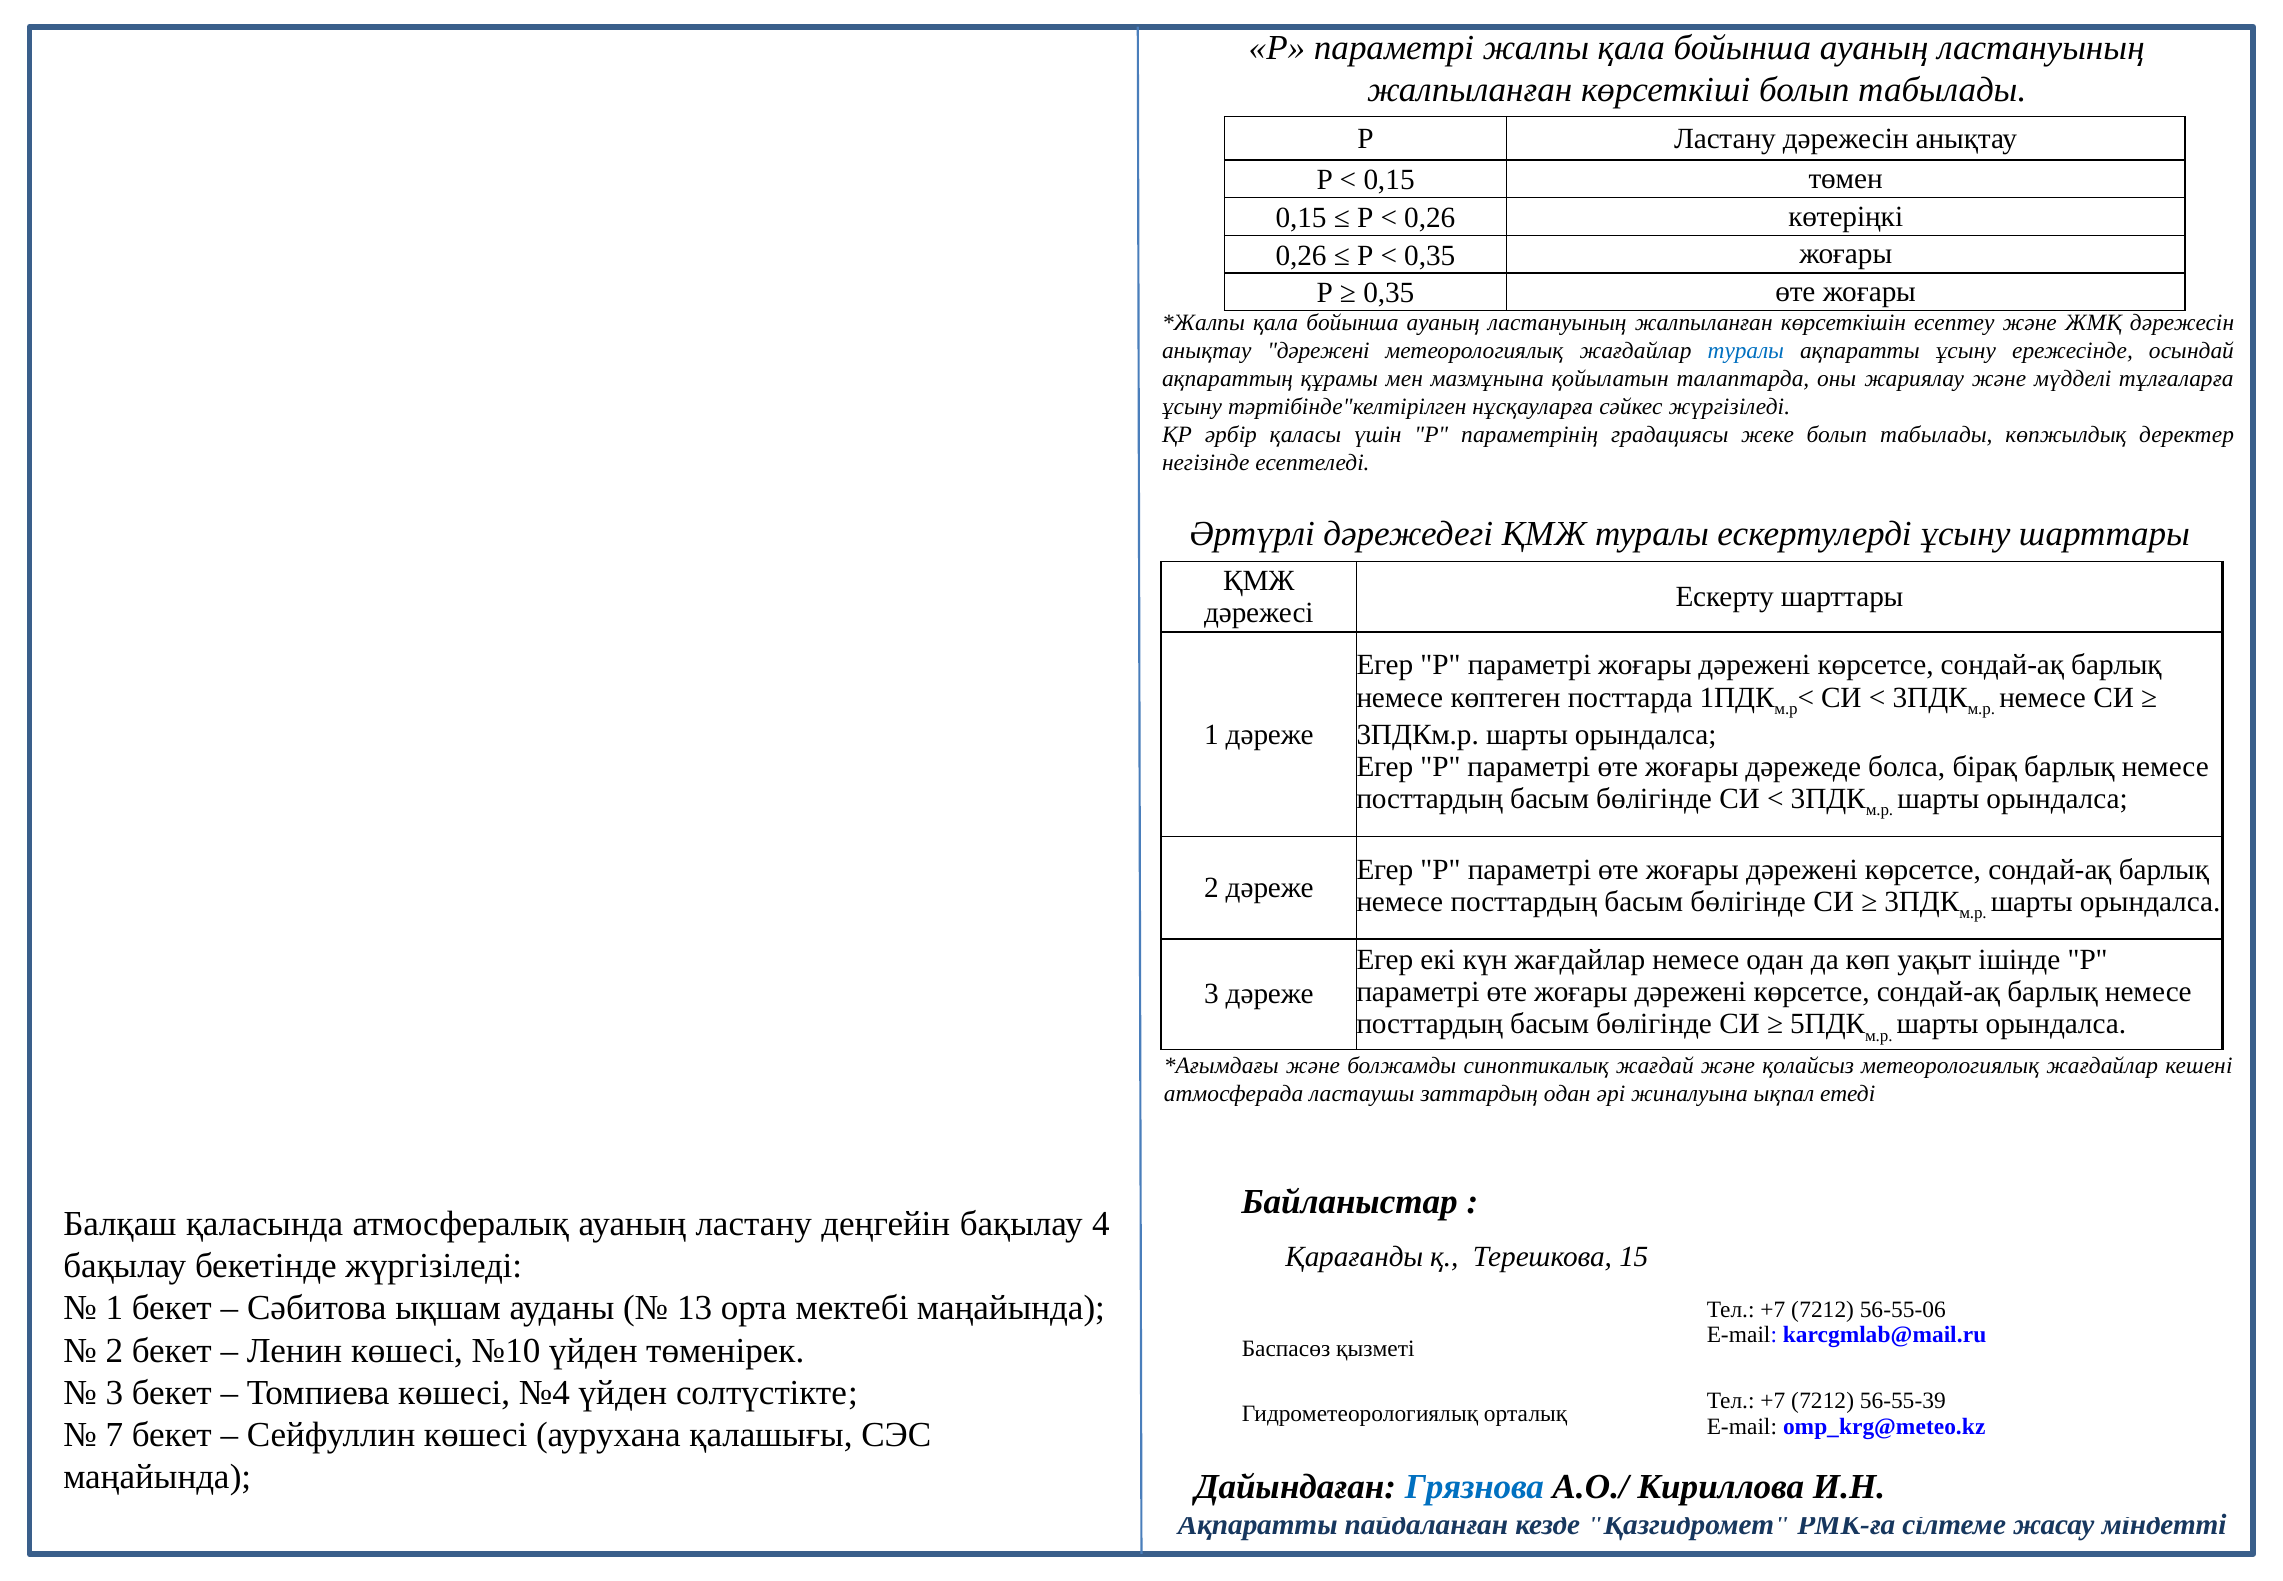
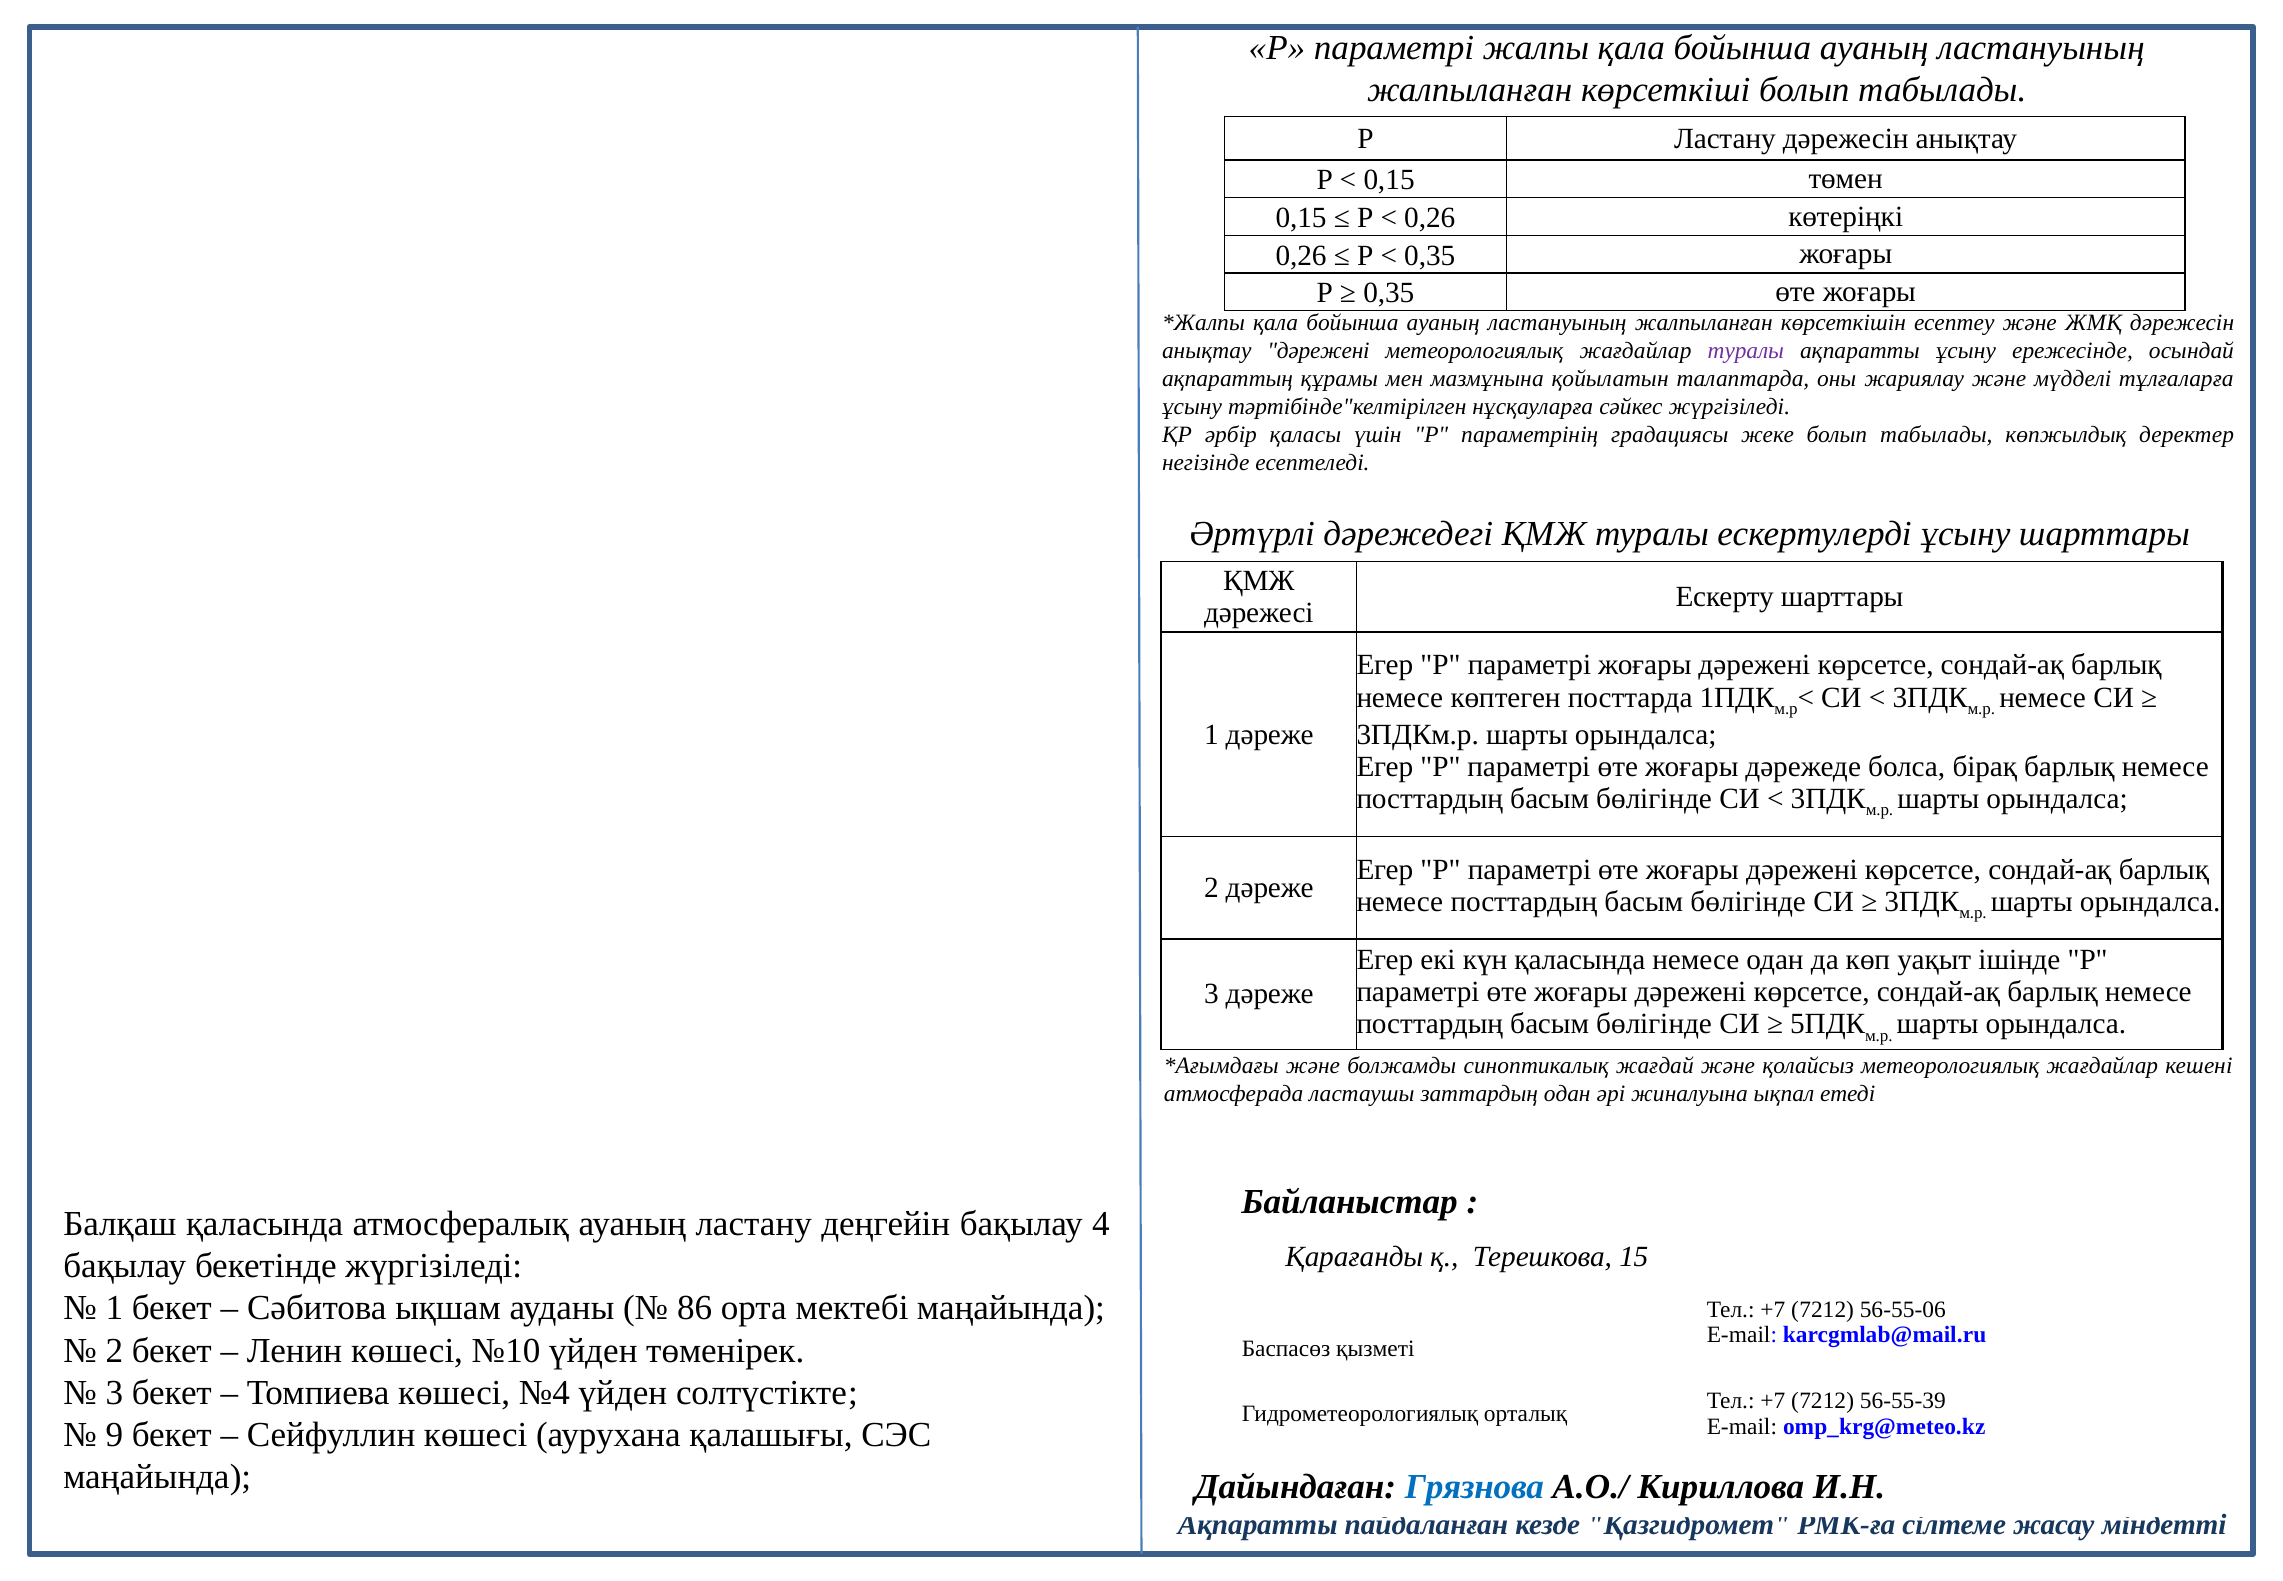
туралы colour: blue -> purple (1746, 351)
күн жағдайлар: жағдайлар -> қаласында (1580, 959)
13: 13 -> 86 (695, 1308)
7: 7 -> 9 (114, 1434)
